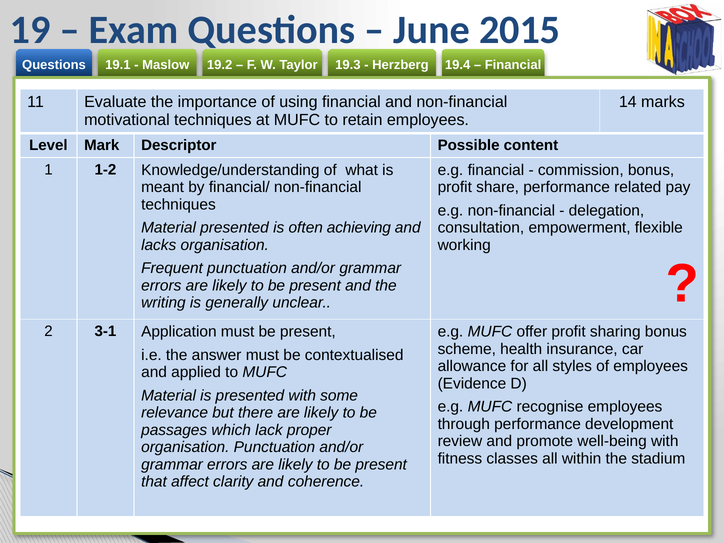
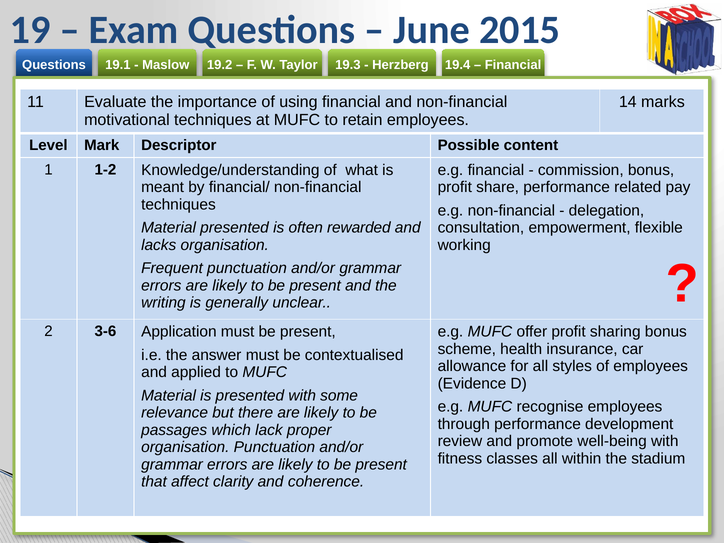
achieving: achieving -> rewarded (359, 228)
3-1: 3-1 -> 3-6 (105, 331)
